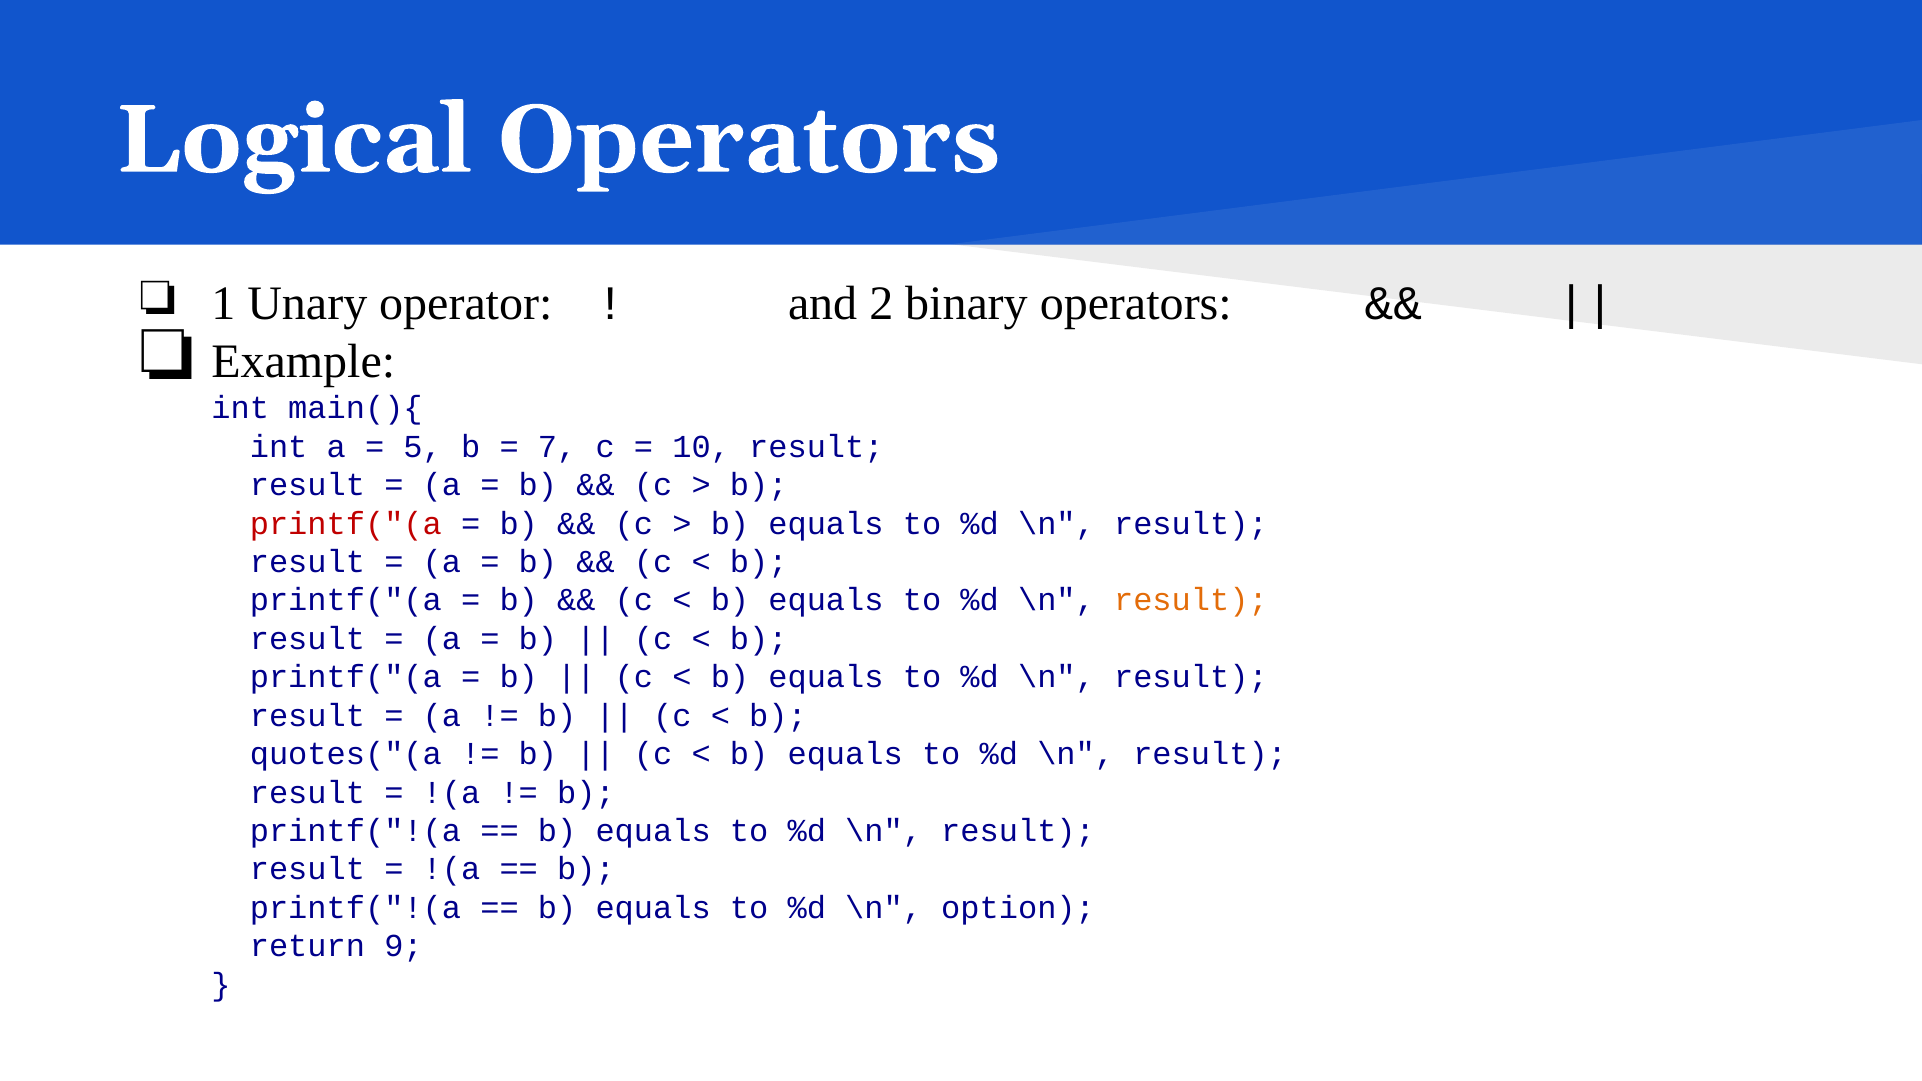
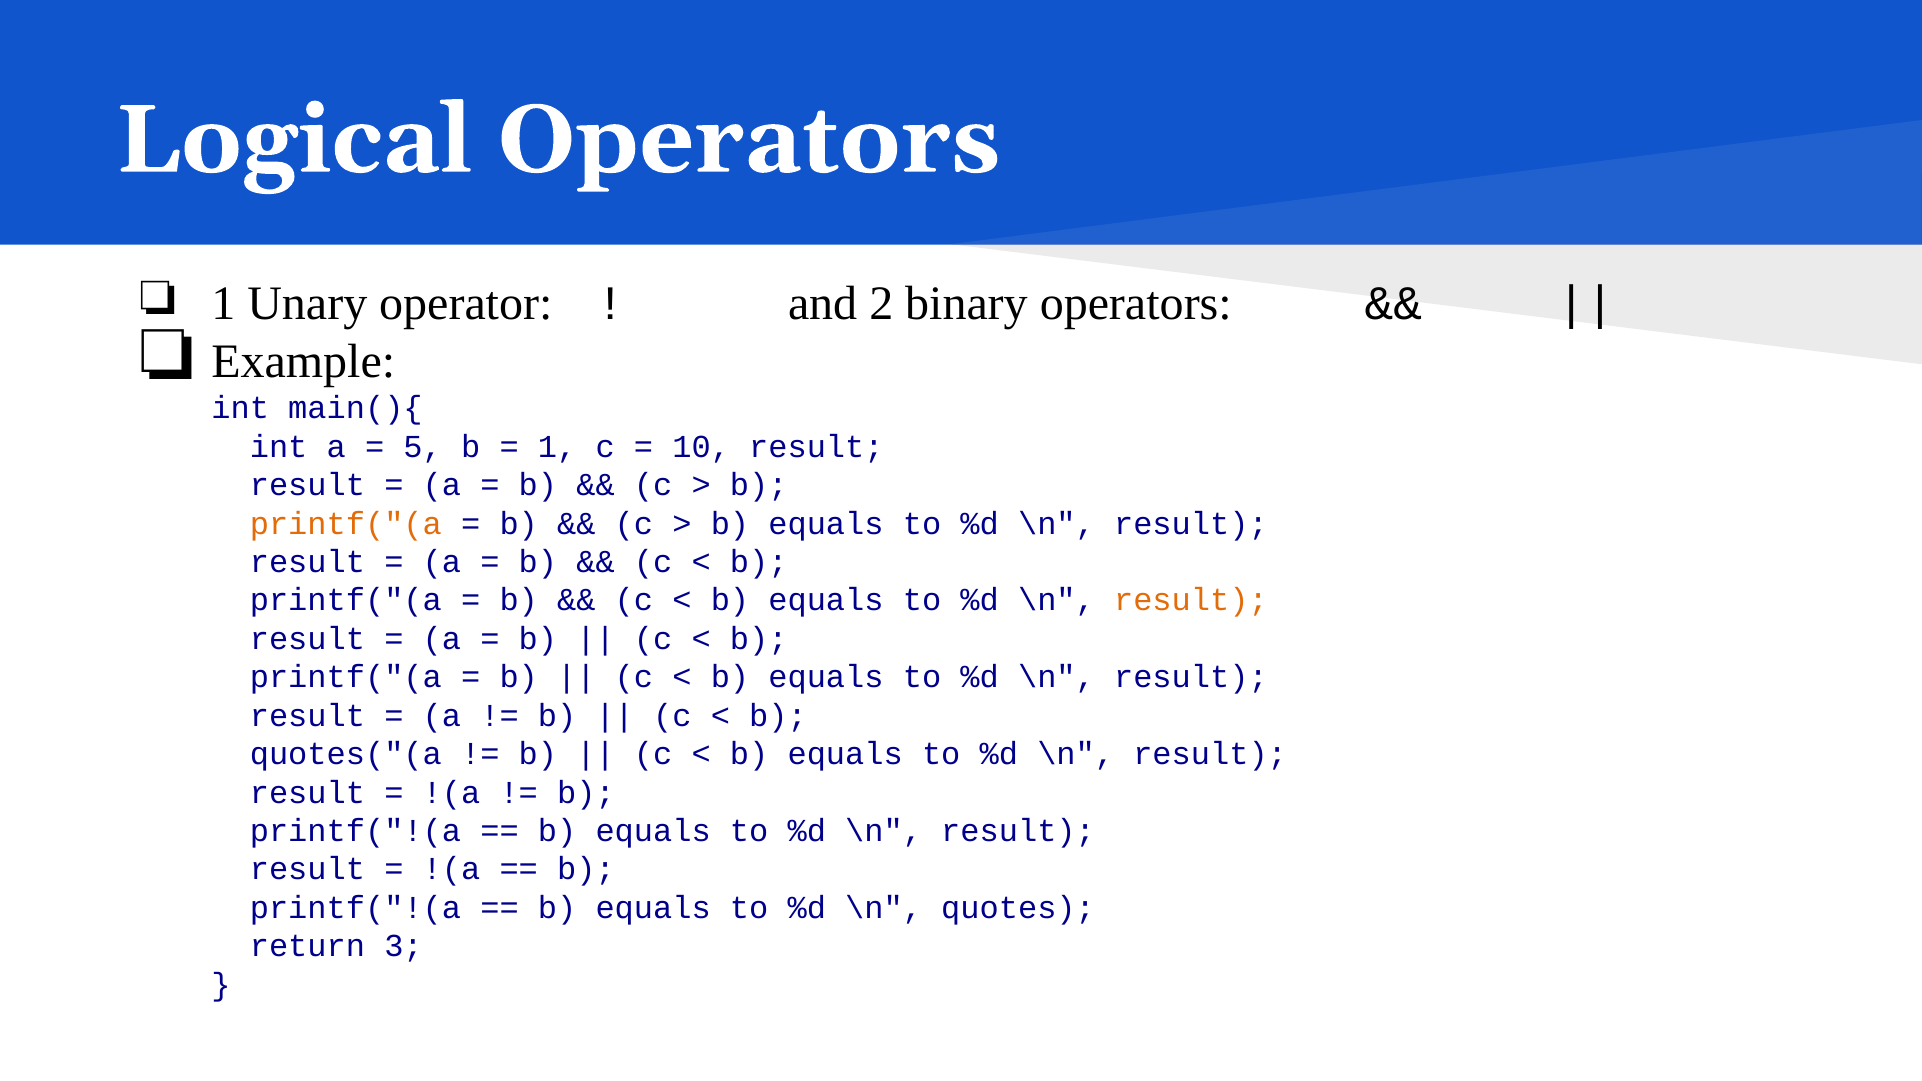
7: 7 -> 1 (557, 447)
printf("(a colour: red -> orange (346, 524)
option: option -> quotes (1018, 908)
9: 9 -> 3 (403, 946)
